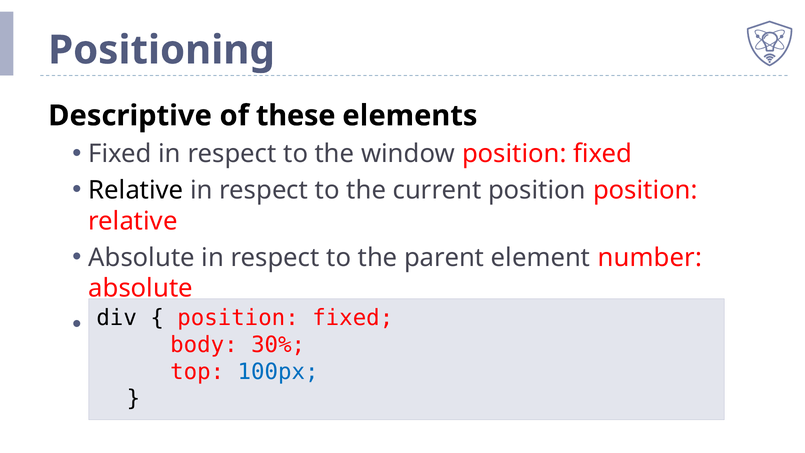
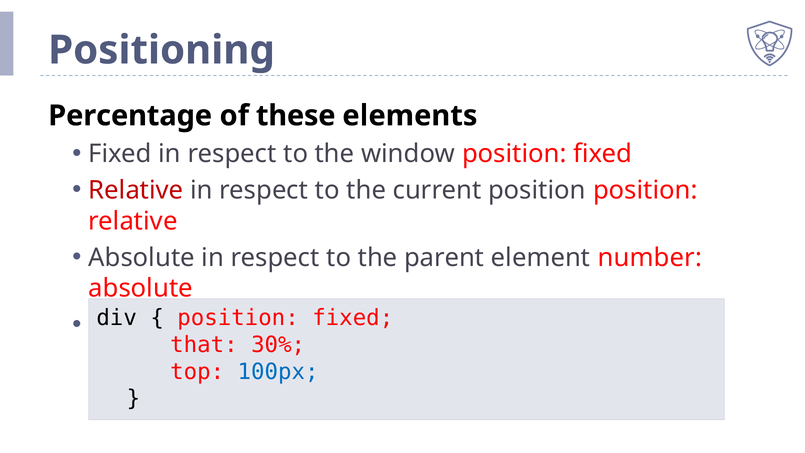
Descriptive: Descriptive -> Percentage (130, 116)
Relative colour: black -> red (136, 190)
body: body -> that (204, 345)
